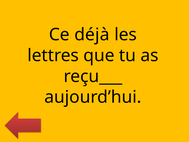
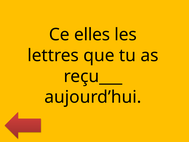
déjà: déjà -> elles (92, 35)
